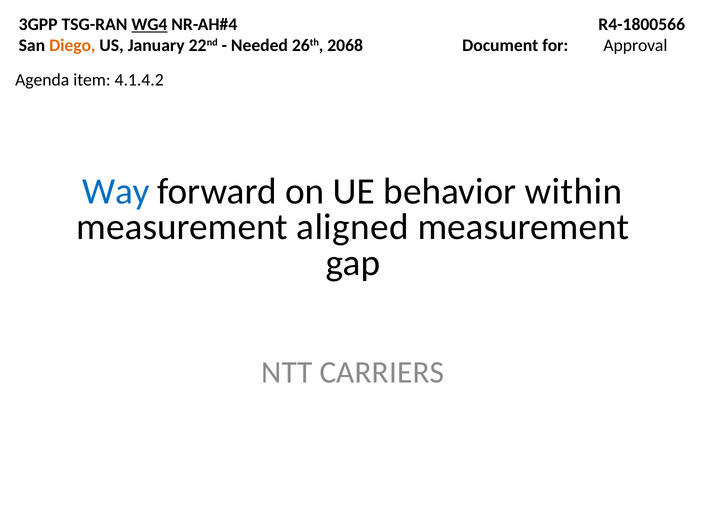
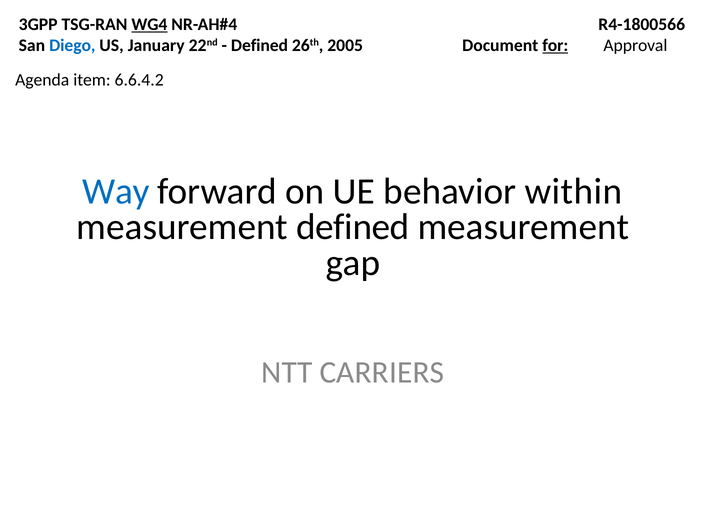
Diego colour: orange -> blue (72, 45)
Needed: Needed -> Defined (260, 45)
2068: 2068 -> 2005 (345, 45)
for underline: none -> present (555, 45)
4.1.4.2: 4.1.4.2 -> 6.6.4.2 (139, 80)
measurement aligned: aligned -> defined (353, 227)
